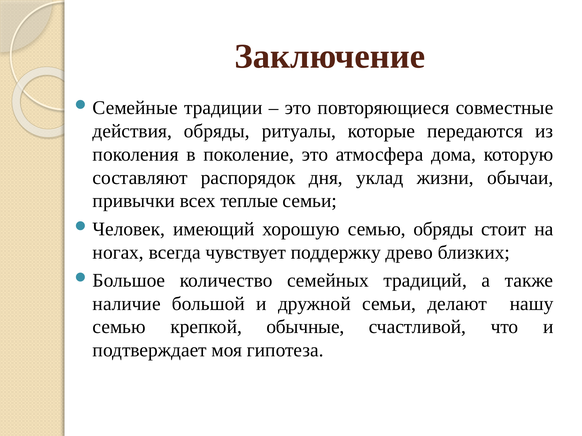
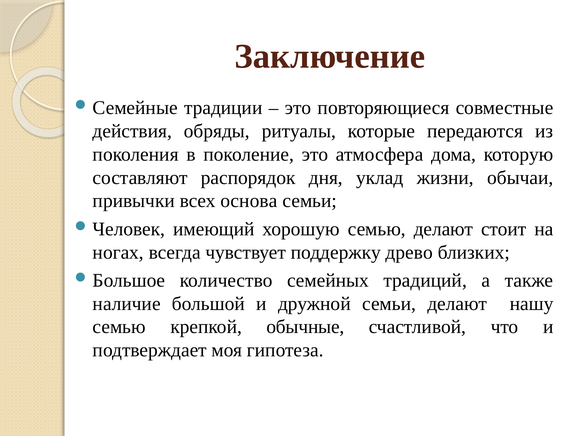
теплые: теплые -> основа (249, 201)
семью обряды: обряды -> делают (443, 229)
